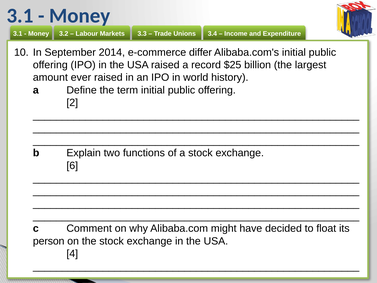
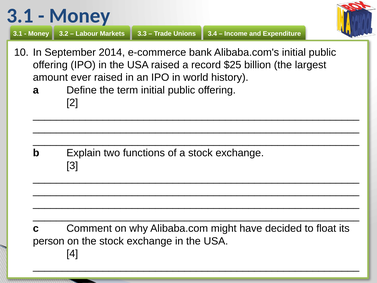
differ: differ -> bank (200, 52)
6: 6 -> 3 (72, 165)
